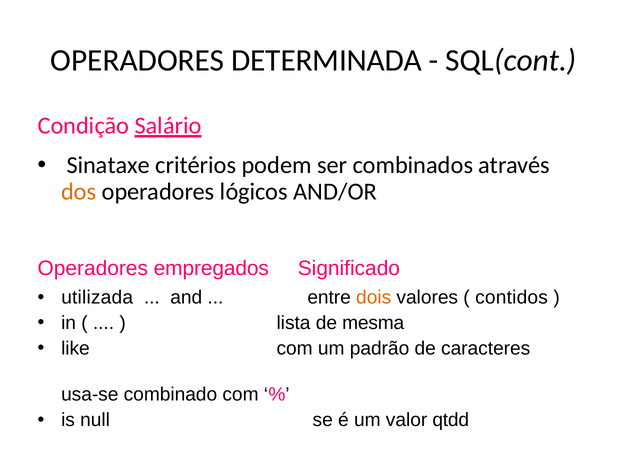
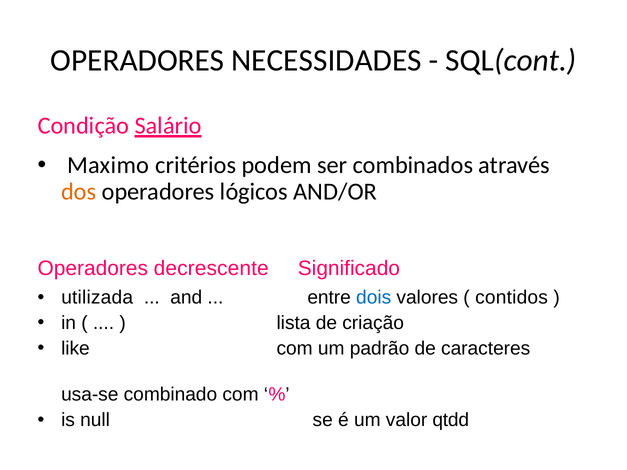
DETERMINADA: DETERMINADA -> NECESSIDADES (326, 60)
Sinataxe: Sinataxe -> Maximo (108, 165)
empregados: empregados -> decrescente (211, 269)
dois colour: orange -> blue (374, 298)
mesma: mesma -> criação (373, 323)
